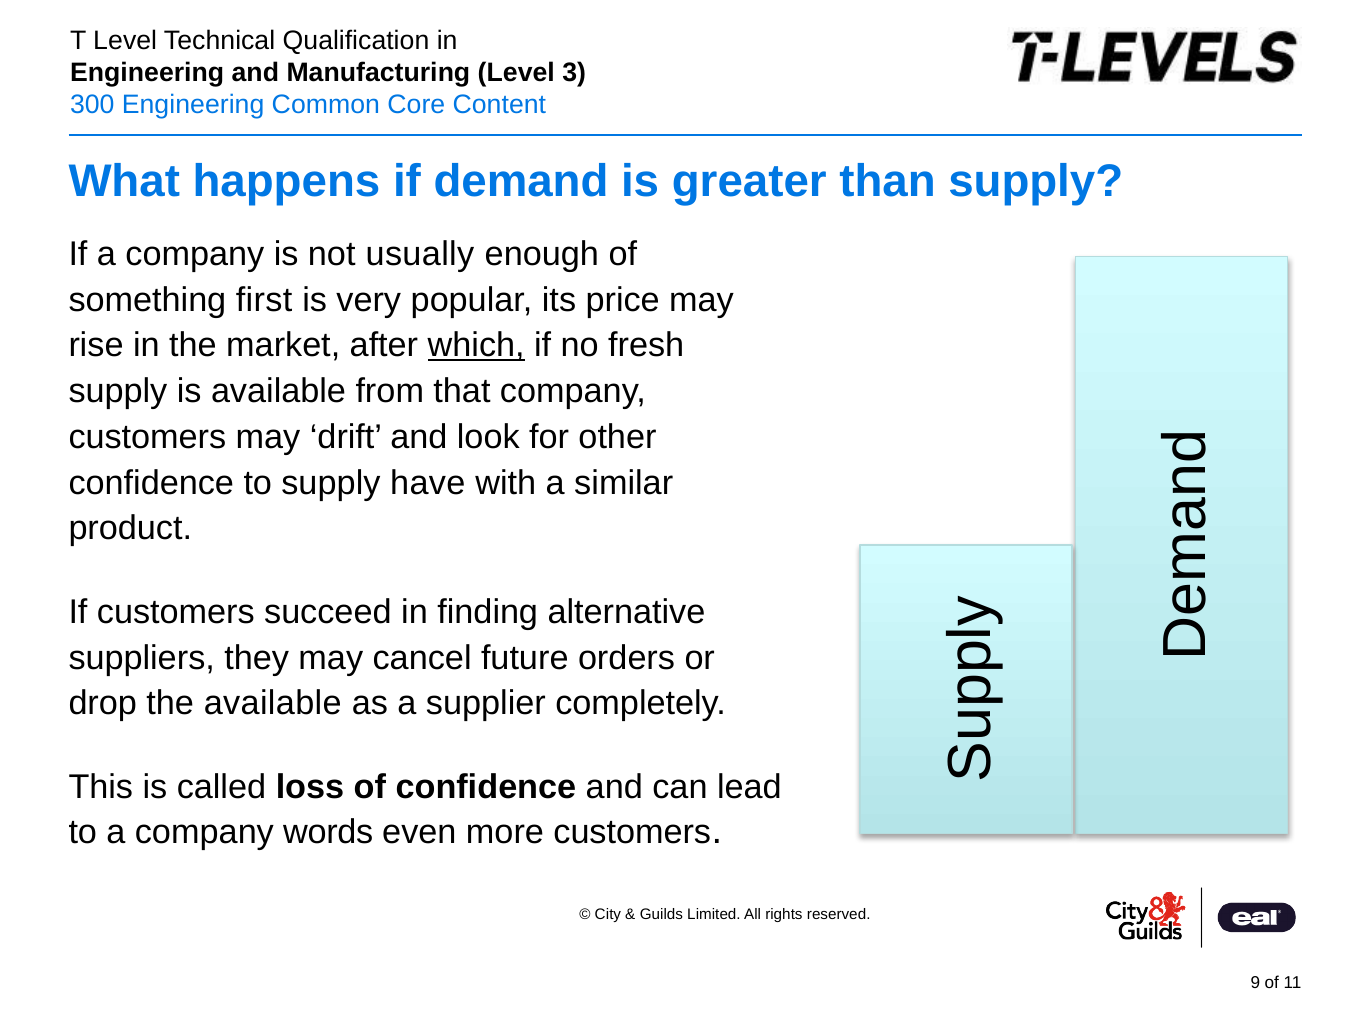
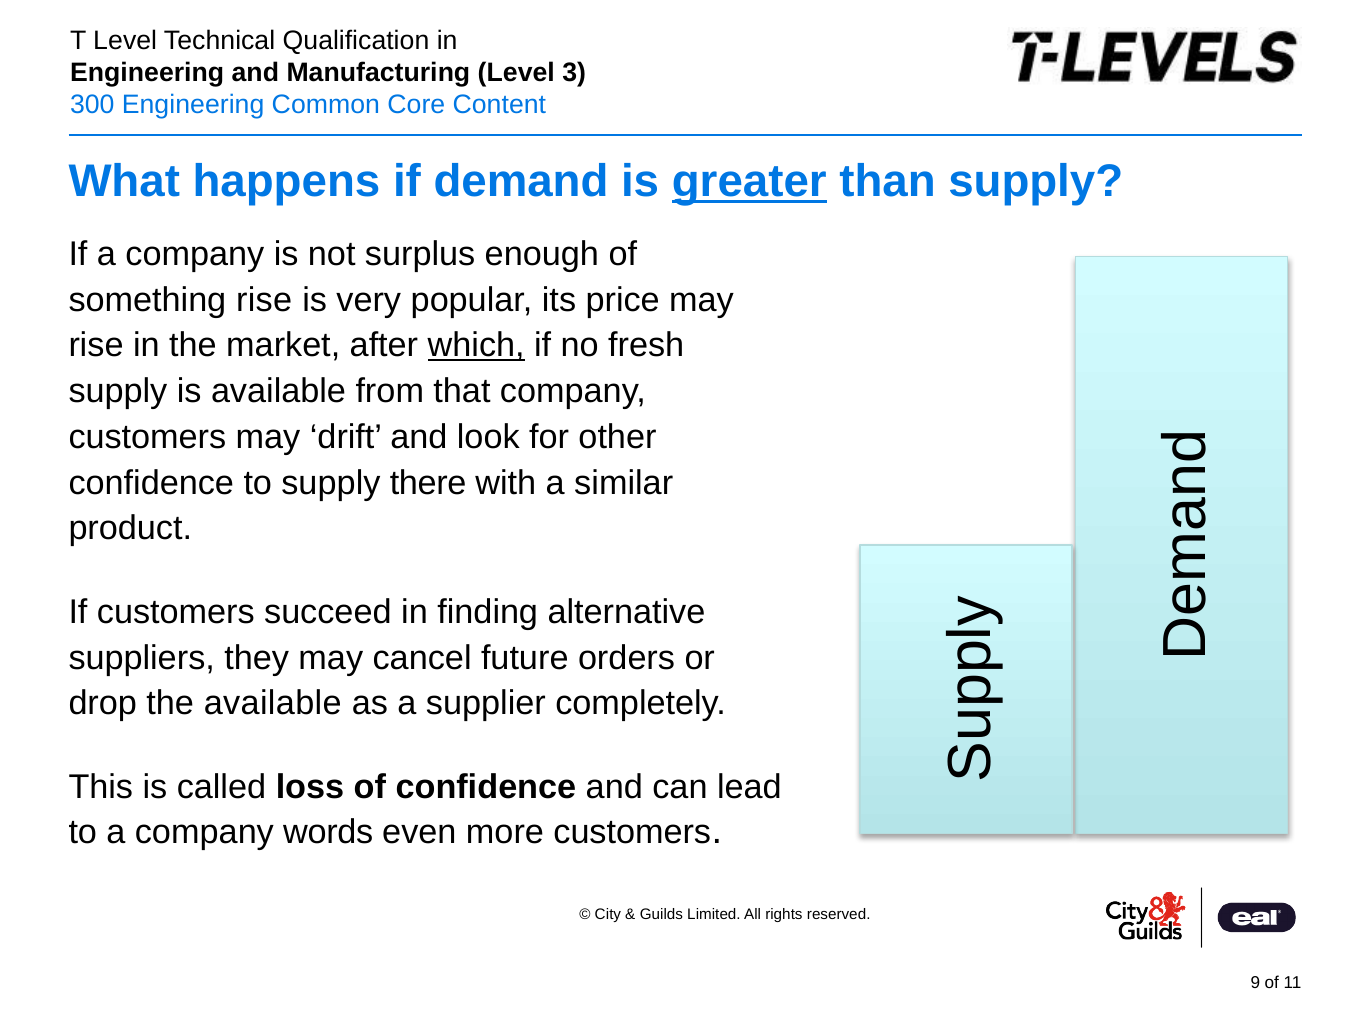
greater underline: none -> present (749, 182)
usually: usually -> surplus (420, 254)
something first: first -> rise (264, 300)
have: have -> there (428, 482)
